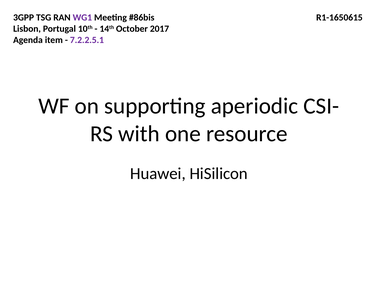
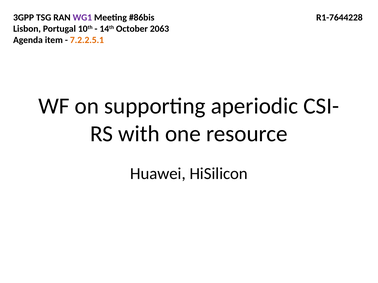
R1-1650615: R1-1650615 -> R1-7644228 (339, 17)
2017: 2017 -> 2063 (160, 29)
7.2.2.5.1 colour: purple -> orange (87, 40)
